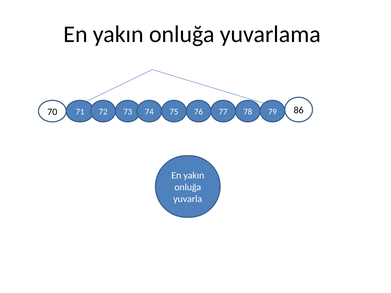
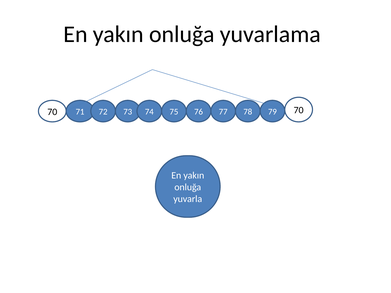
70 86: 86 -> 70 (299, 110)
